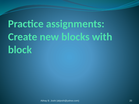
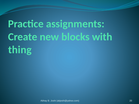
block: block -> thing (20, 50)
